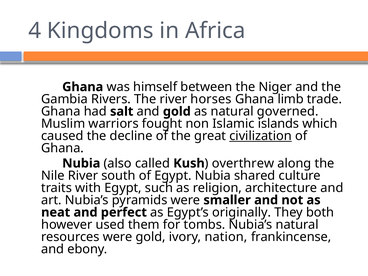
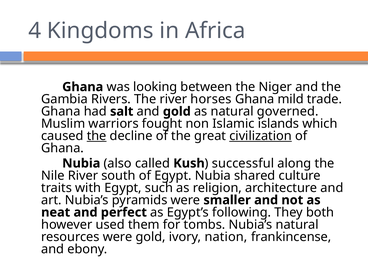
himself: himself -> looking (155, 87)
limb: limb -> mild (291, 99)
the underline: none -> present (97, 136)
overthrew: overthrew -> successful (243, 163)
originally: originally -> following (242, 212)
